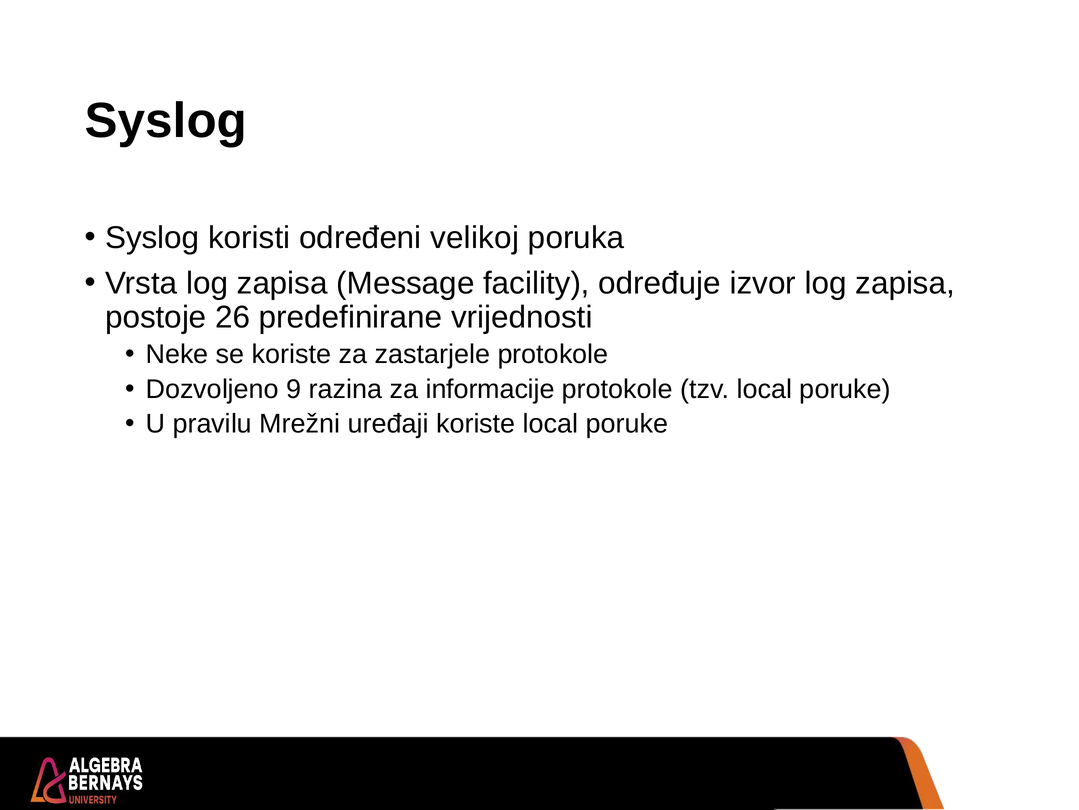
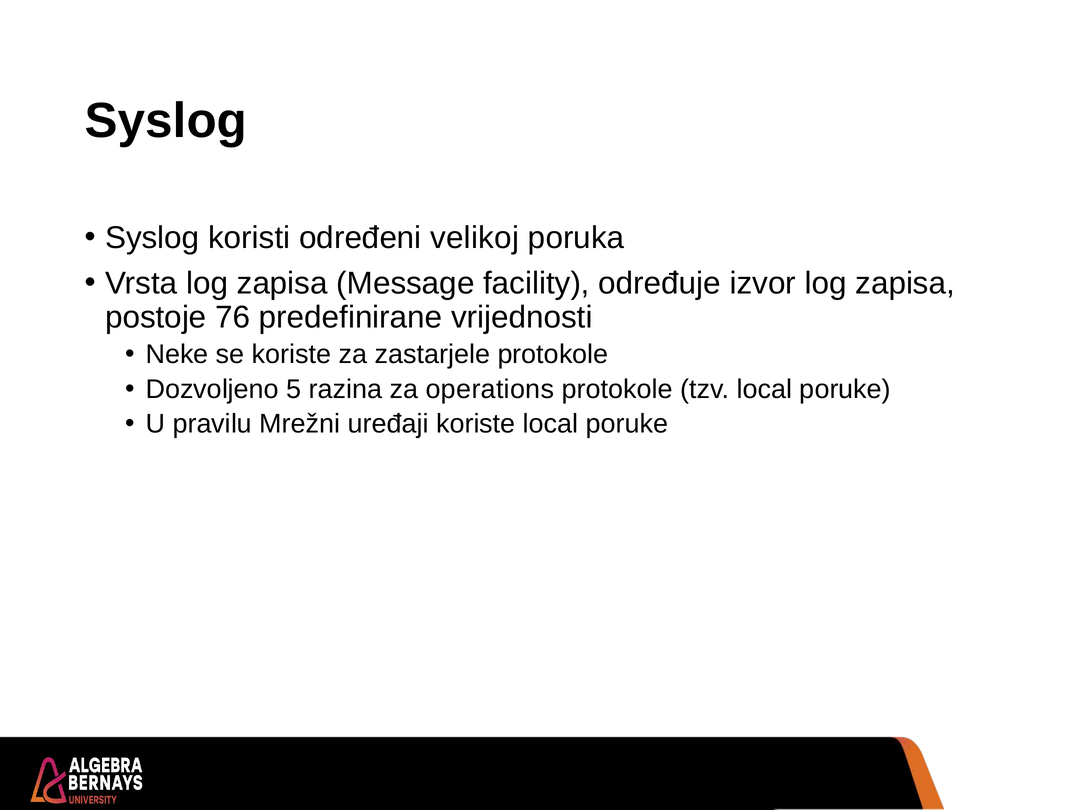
26: 26 -> 76 (233, 317)
9: 9 -> 5 (294, 389)
informacije: informacije -> operations (490, 389)
